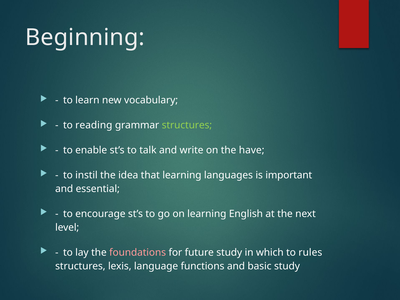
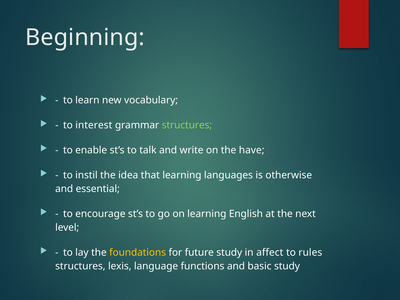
reading: reading -> interest (94, 125)
important: important -> otherwise (289, 175)
foundations colour: pink -> yellow (138, 252)
which: which -> affect (270, 252)
